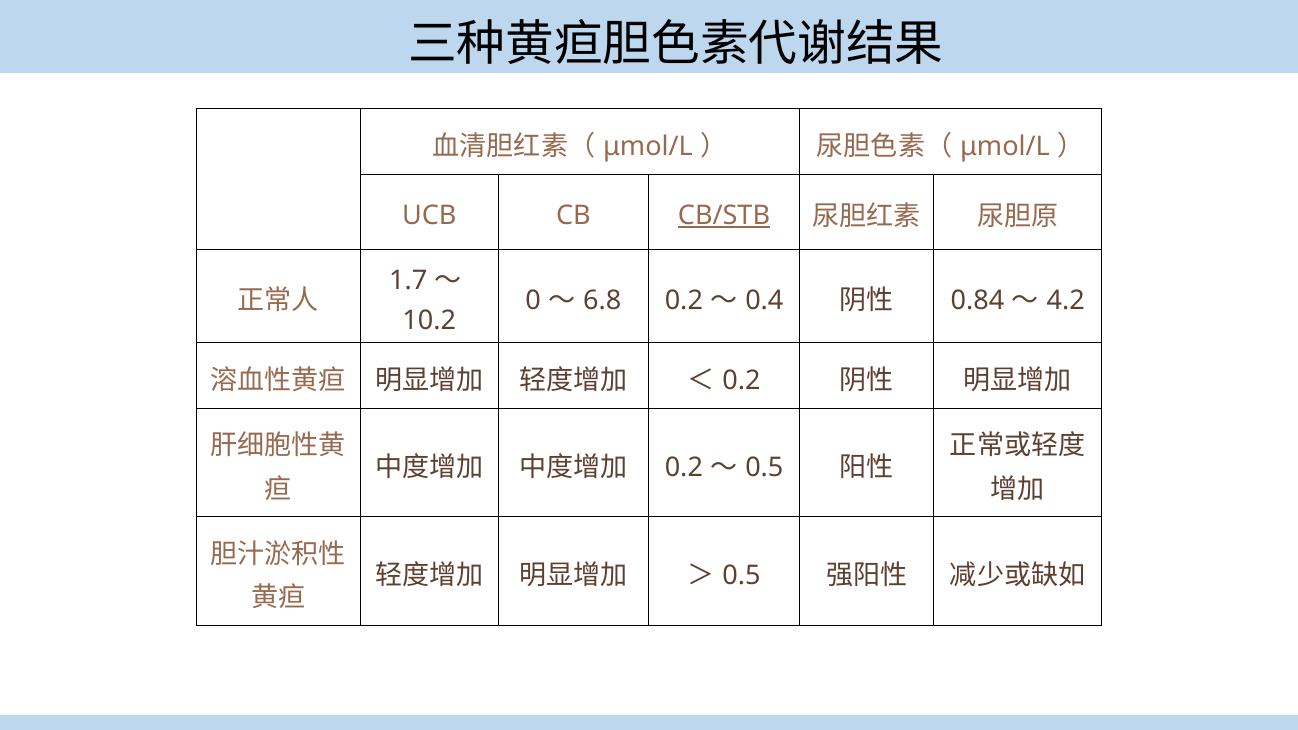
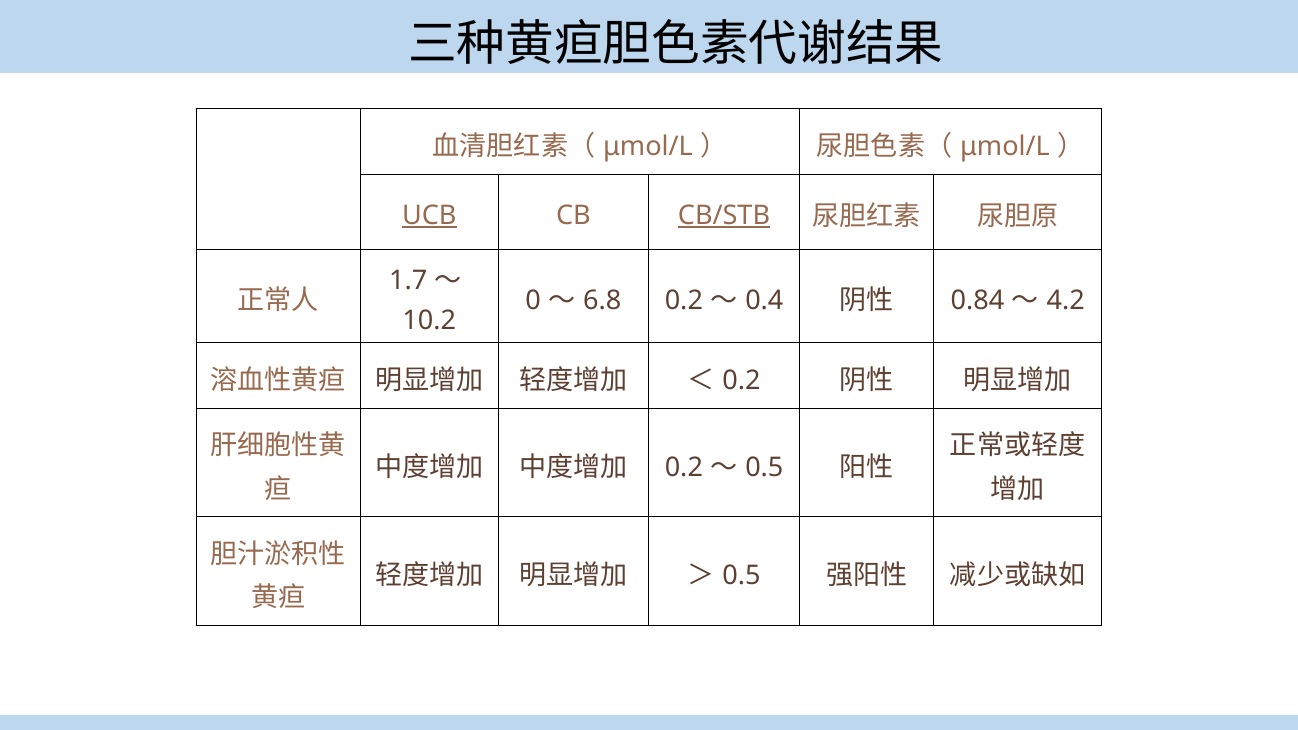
UCB underline: none -> present (429, 215)
